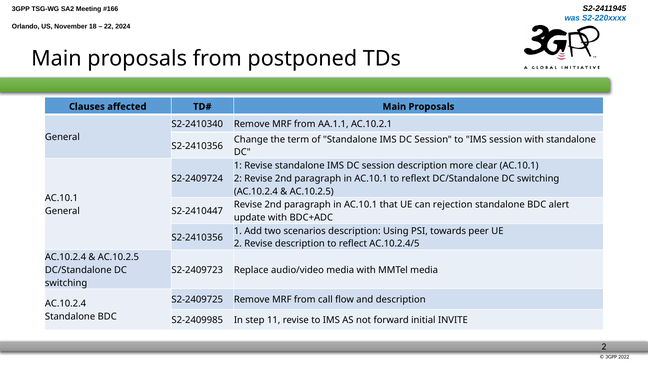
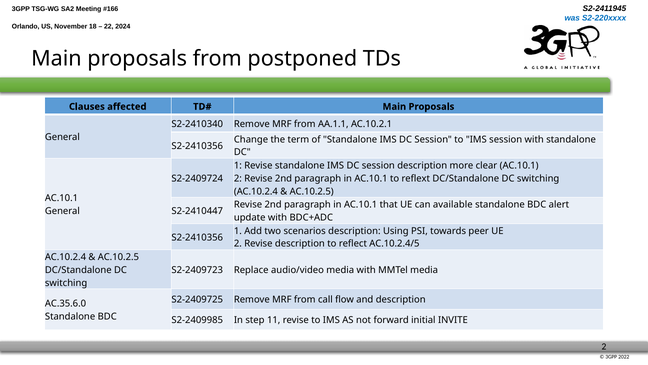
rejection: rejection -> available (453, 204)
AC.10.2.4: AC.10.2.4 -> AC.35.6.0 (65, 303)
